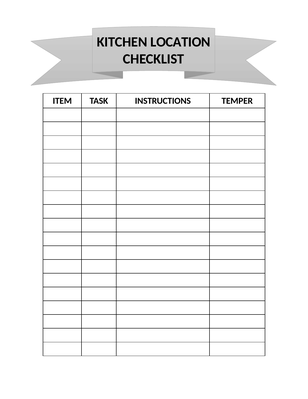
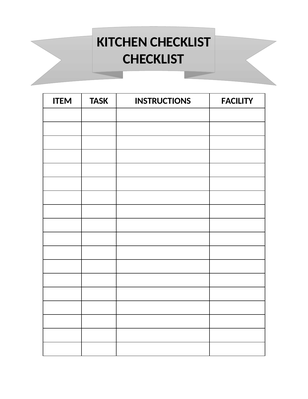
KITCHEN LOCATION: LOCATION -> CHECKLIST (180, 42)
TEMPER: TEMPER -> FACILITY (237, 101)
